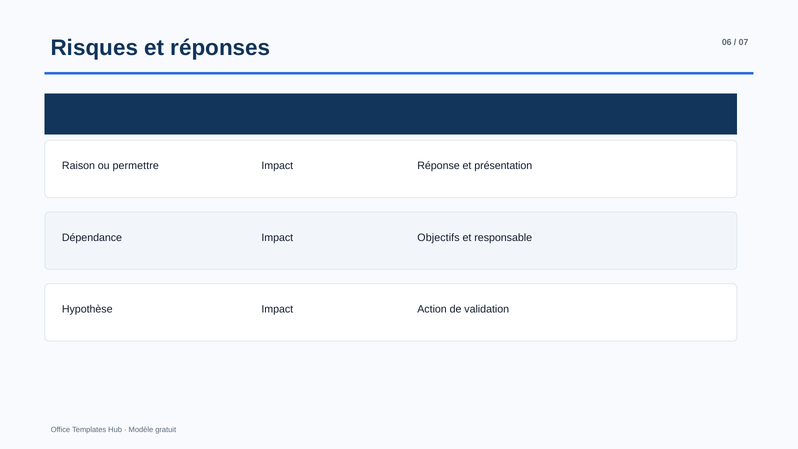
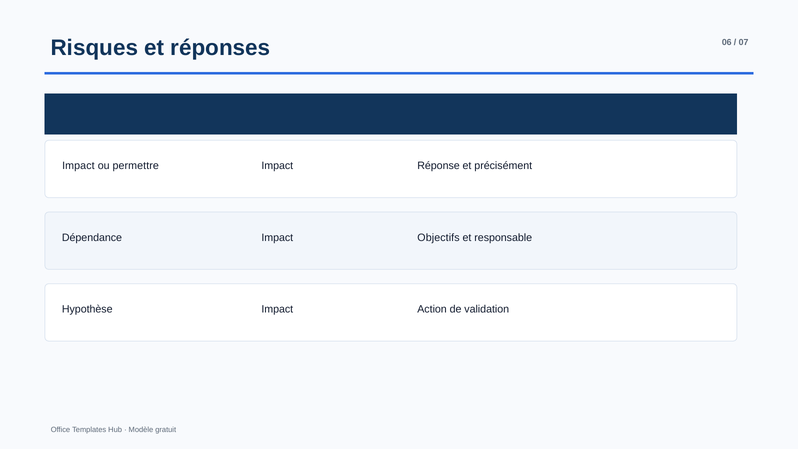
Raison: Raison -> Impact (78, 166)
présentation: présentation -> précisément (503, 166)
